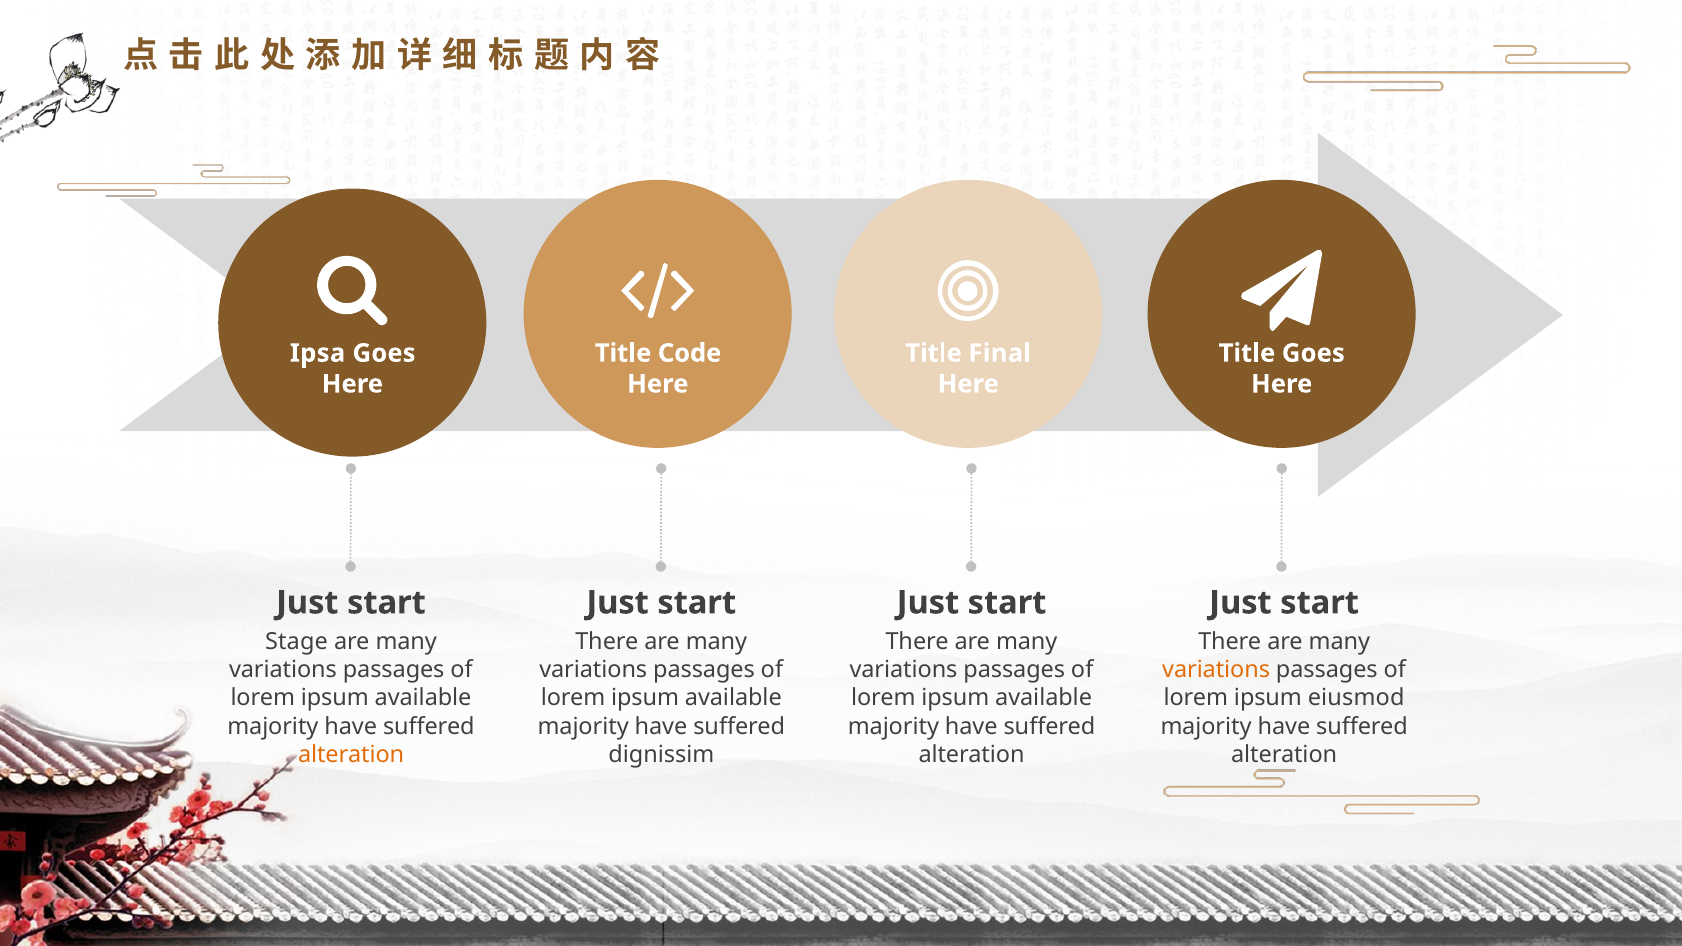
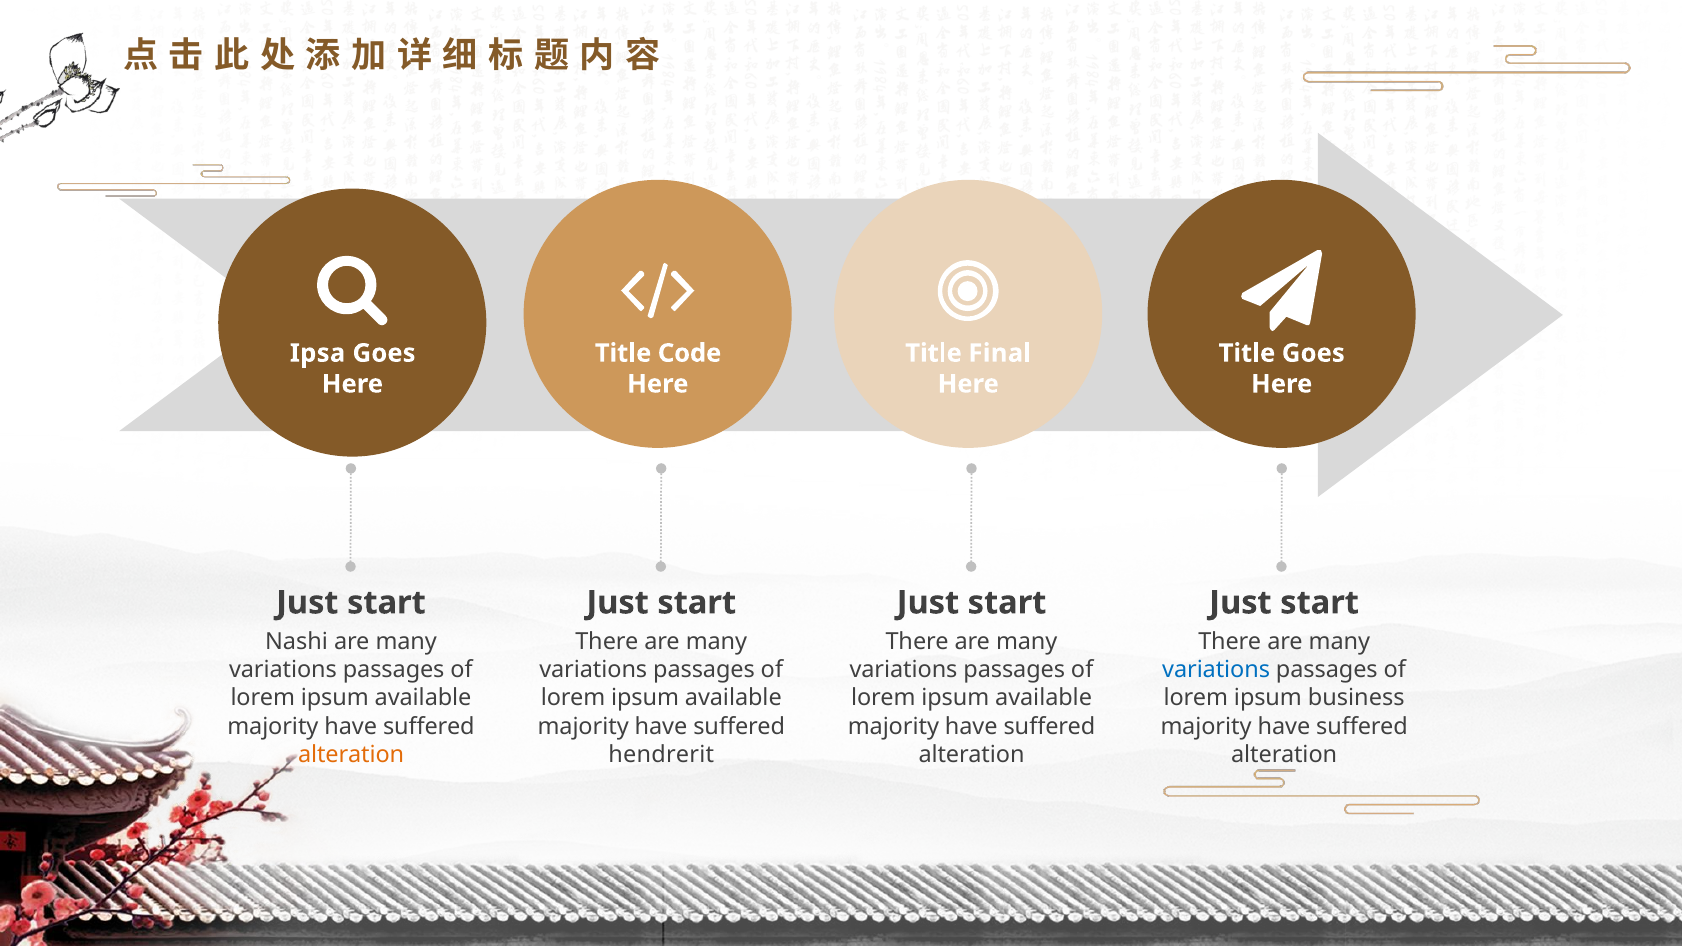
Stage: Stage -> Nashi (297, 642)
variations colour: orange -> blue (1216, 670)
eiusmod: eiusmod -> business (1356, 698)
dignissim: dignissim -> hendrerit (661, 754)
